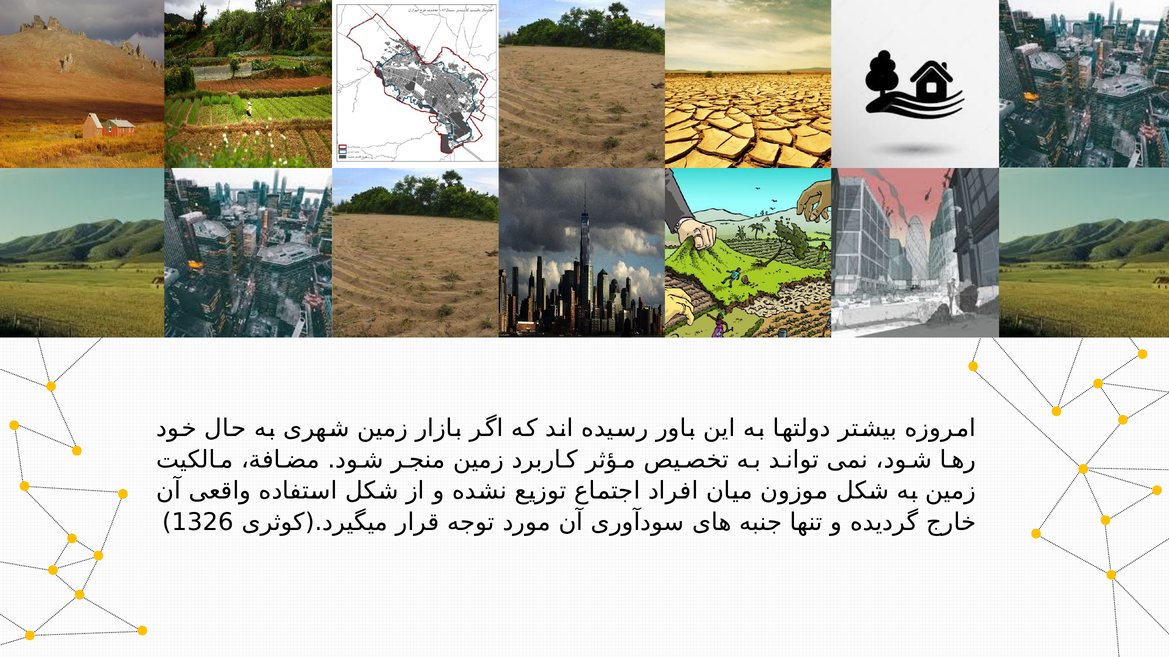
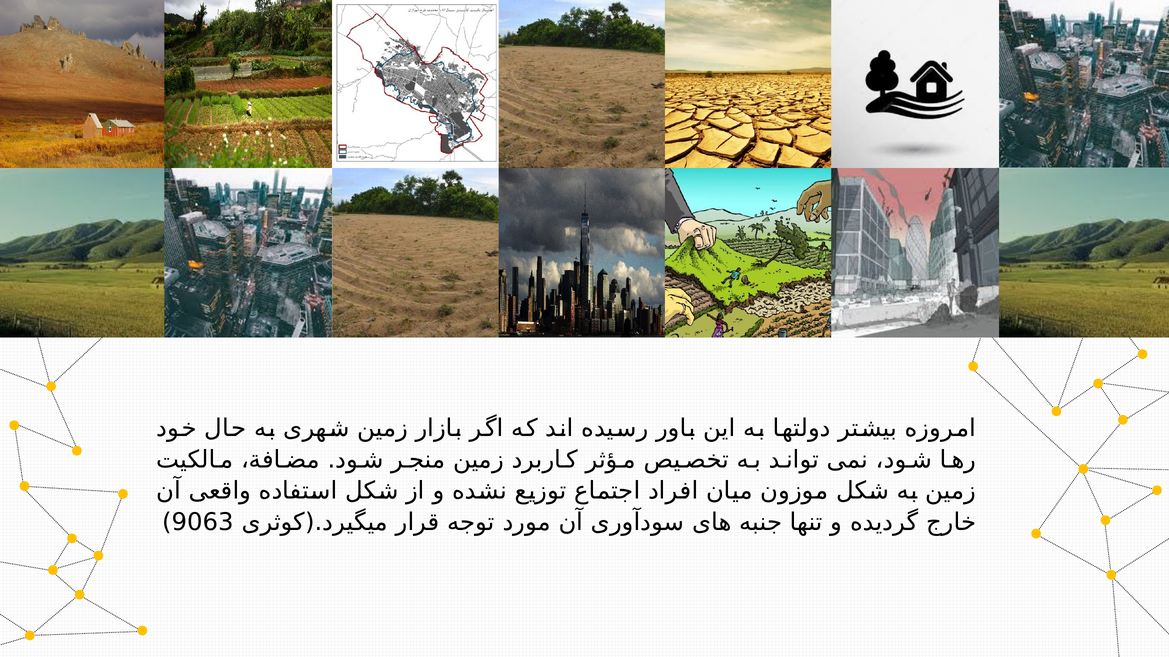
1326: 1326 -> 9063 (203, 523)
